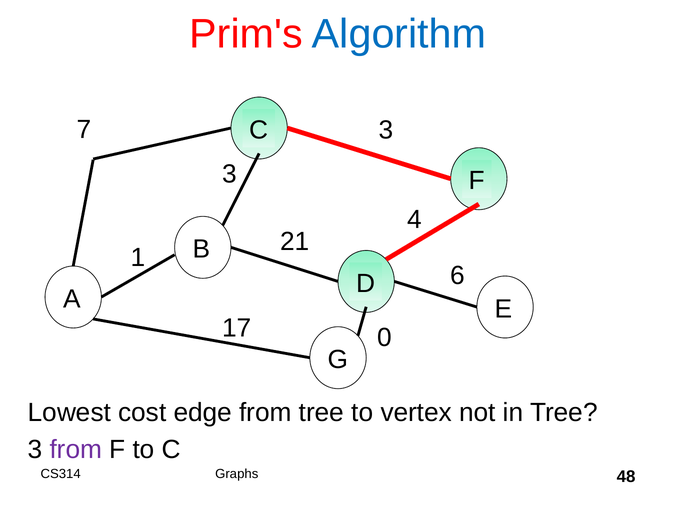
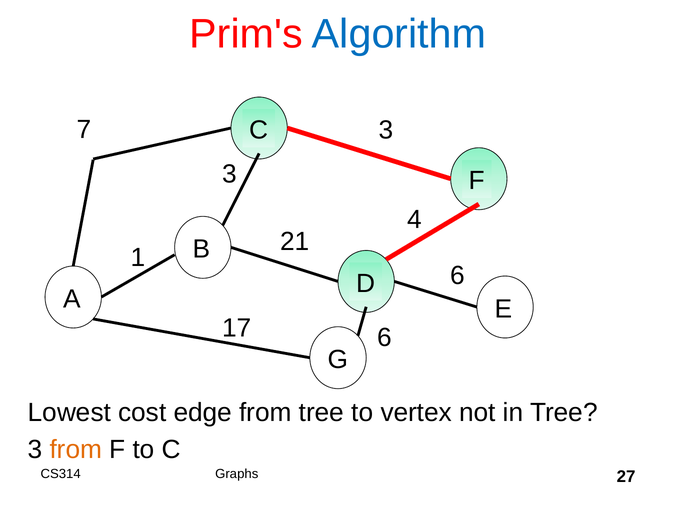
17 0: 0 -> 6 (385, 337)
from colour: purple -> orange (76, 450)
48: 48 -> 27 (626, 477)
